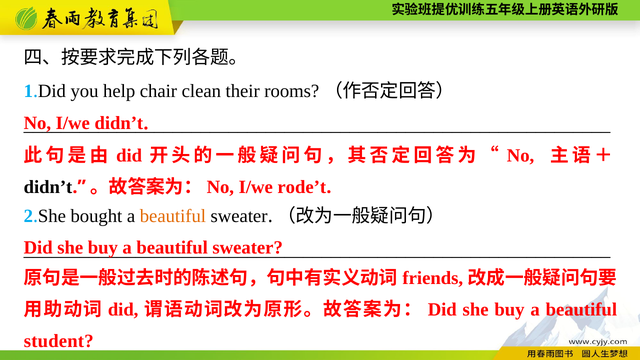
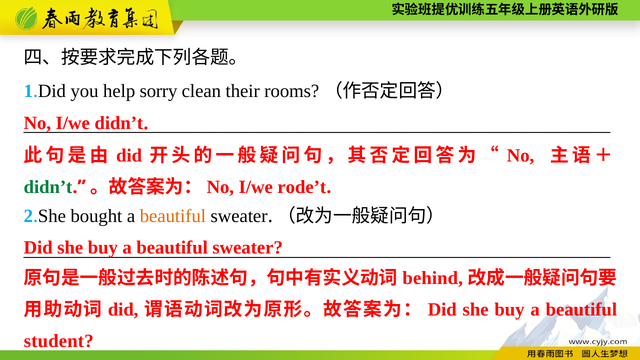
chair: chair -> sorry (159, 91)
didn’t colour: black -> green (48, 187)
friends: friends -> behind (433, 278)
